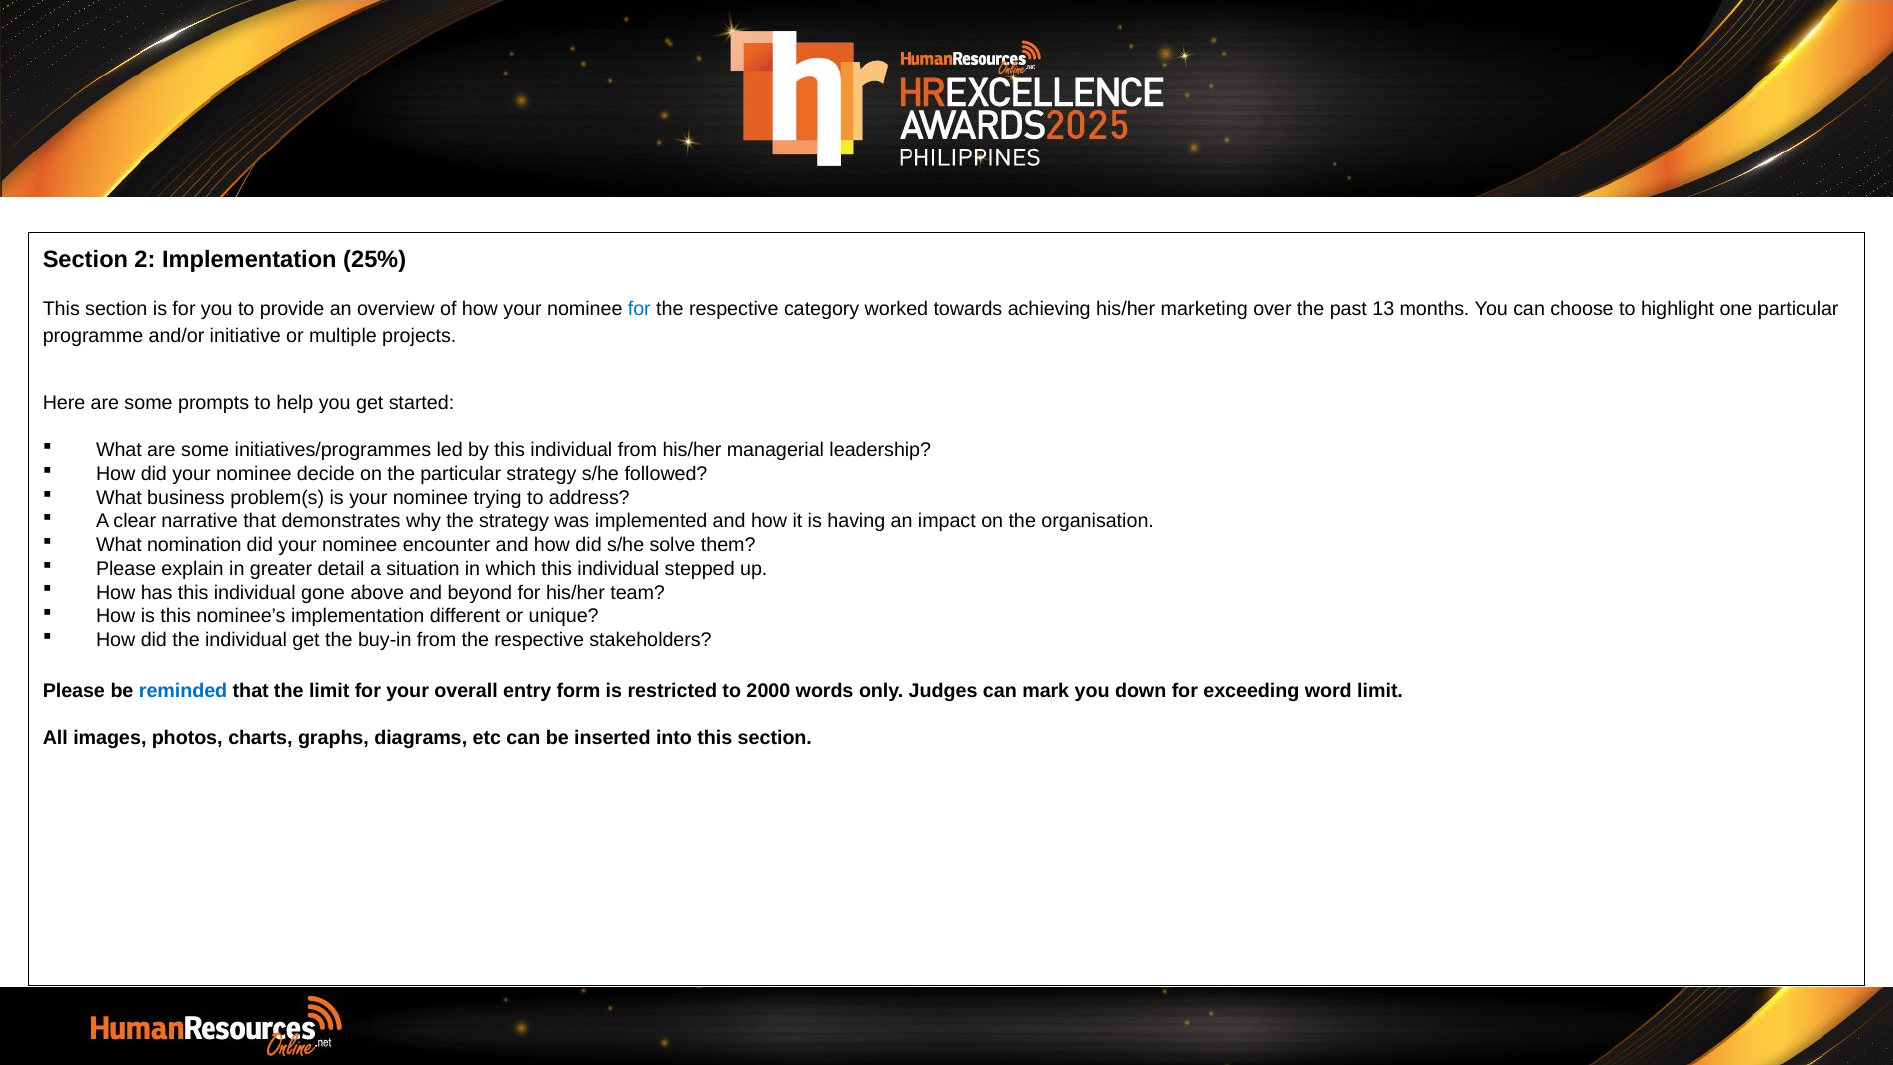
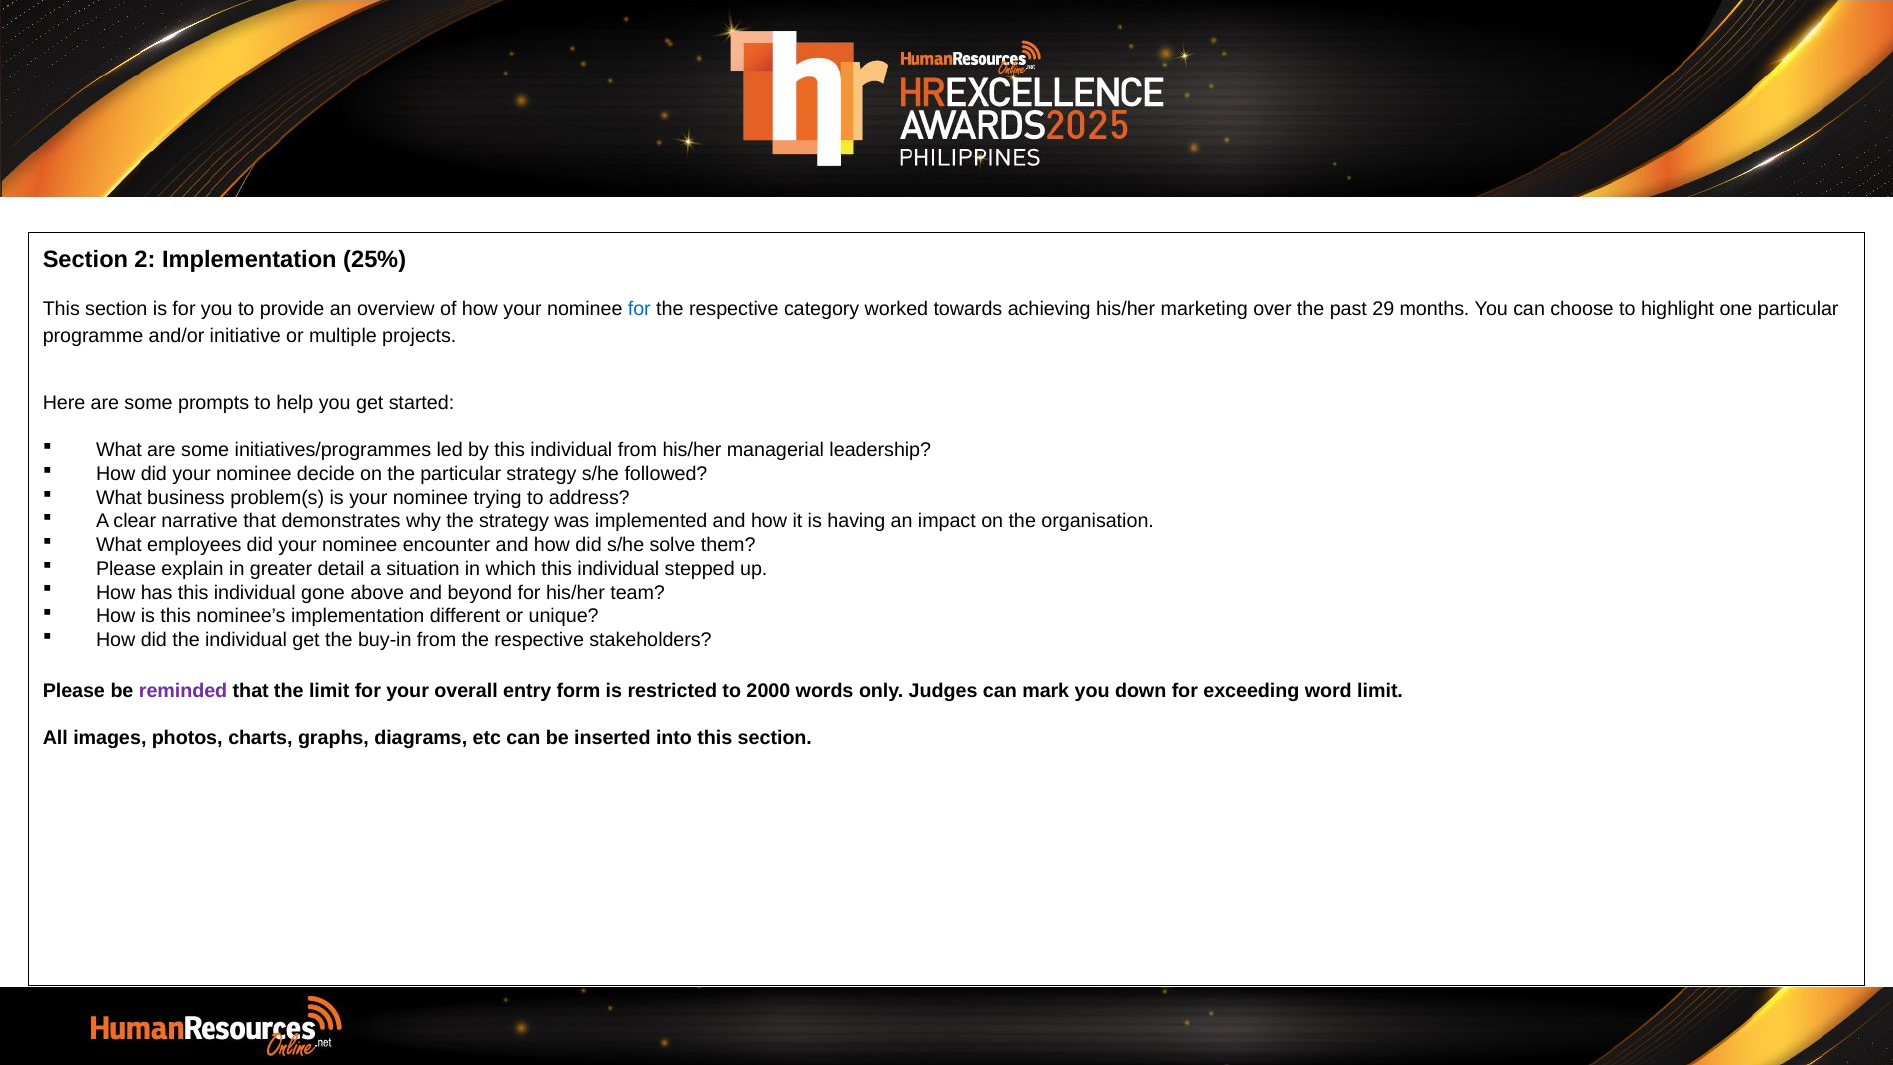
13: 13 -> 29 (1383, 308)
nomination: nomination -> employees (194, 545)
reminded colour: blue -> purple (183, 691)
